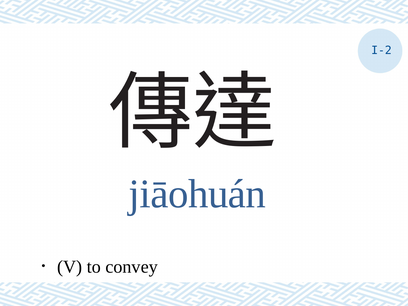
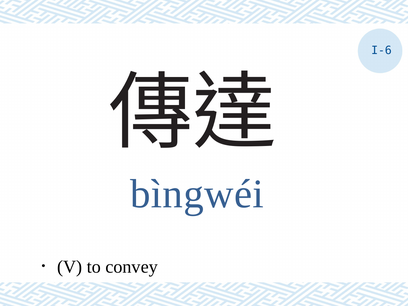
I-2: I-2 -> I-6 (381, 50)
jiāohuán: jiāohuán -> bìngwéi (197, 194)
